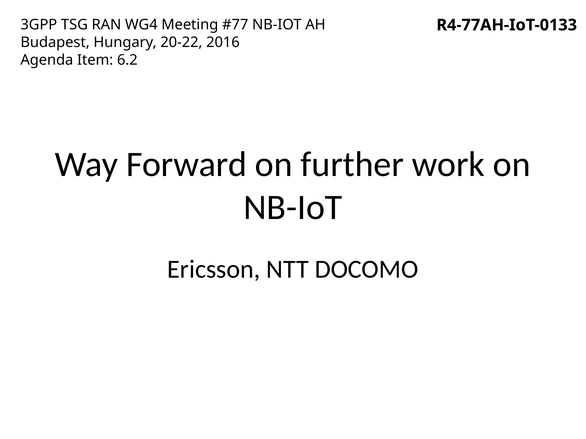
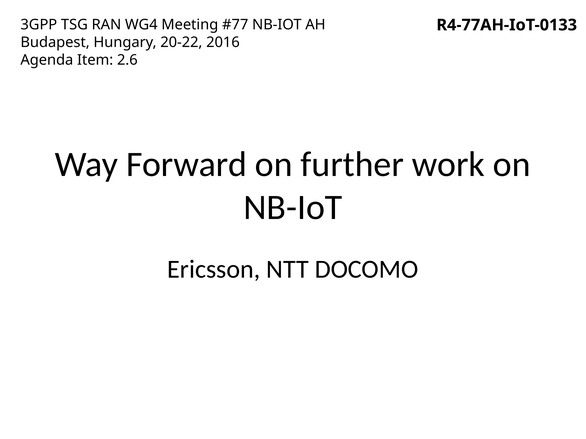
6.2: 6.2 -> 2.6 (127, 60)
